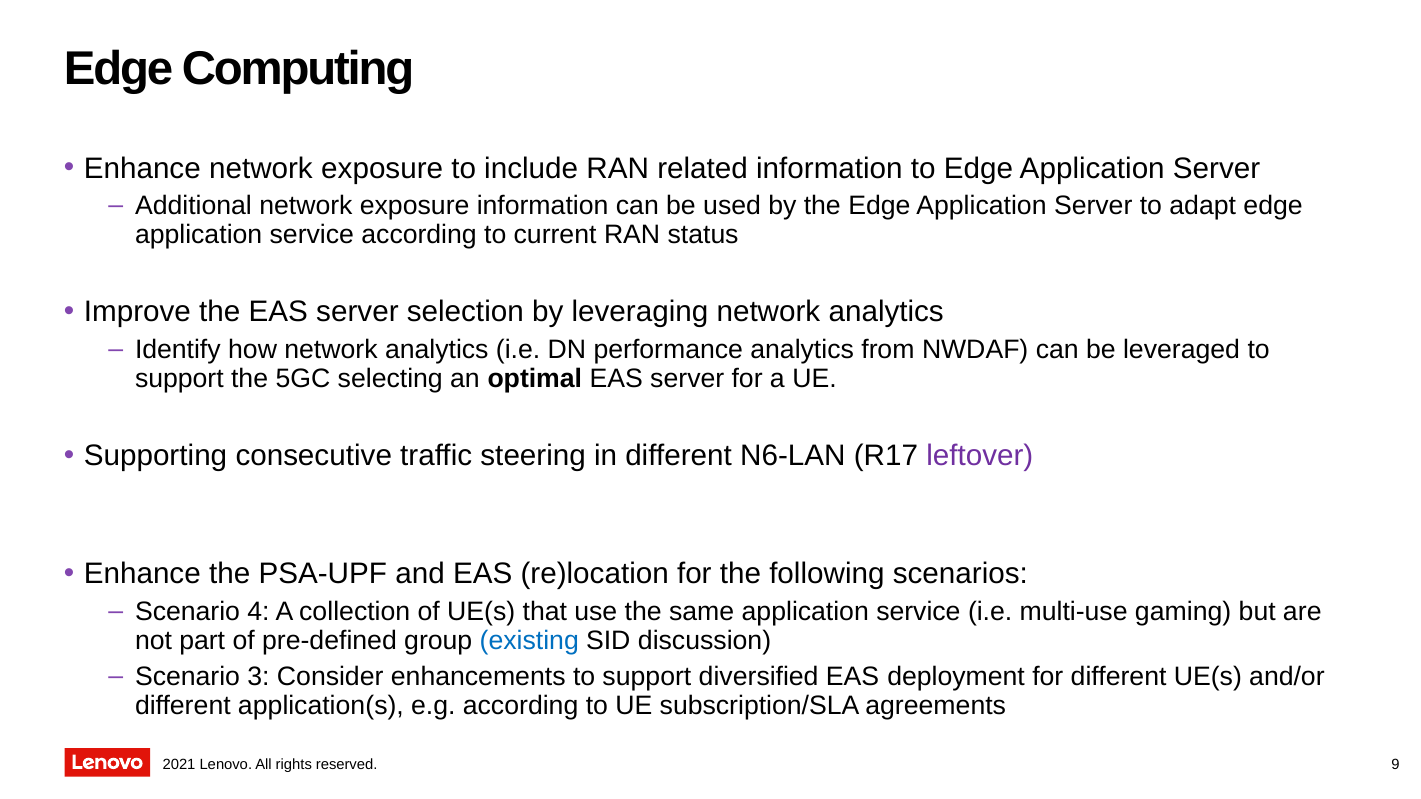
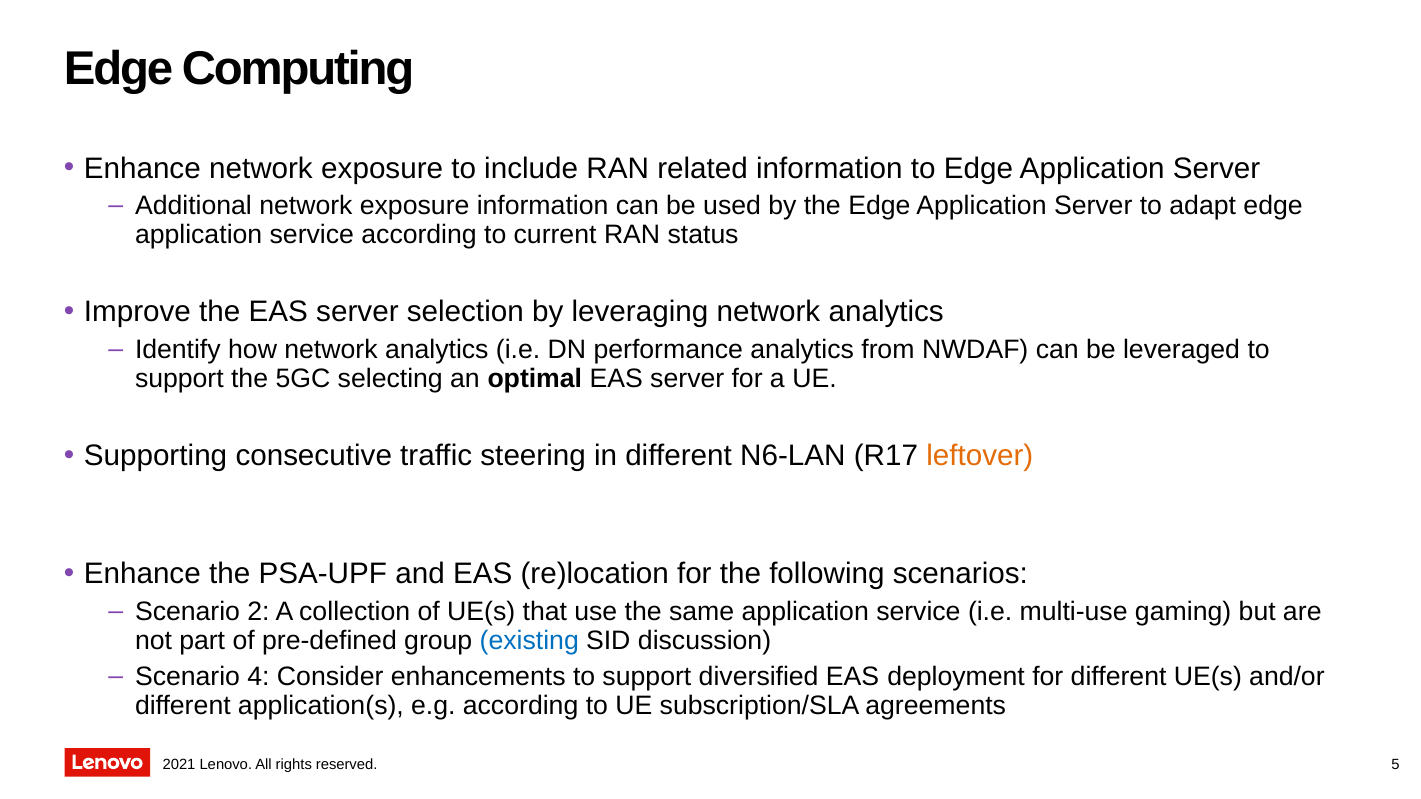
leftover colour: purple -> orange (980, 456)
4: 4 -> 2 (258, 612)
3: 3 -> 4 (258, 677)
9: 9 -> 5 (1395, 765)
